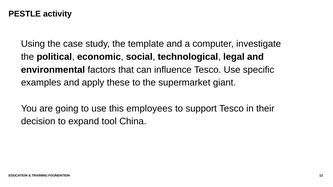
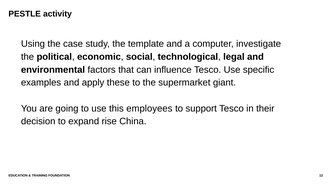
tool: tool -> rise (109, 122)
